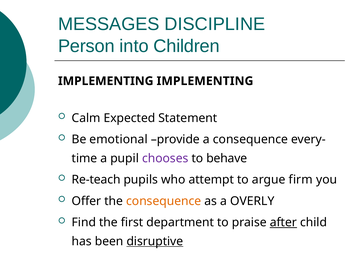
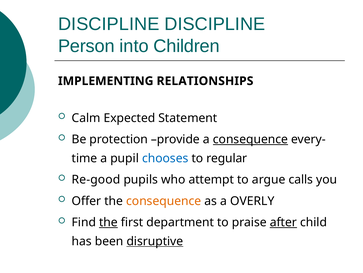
MESSAGES: MESSAGES -> DISCIPLINE (109, 24)
IMPLEMENTING IMPLEMENTING: IMPLEMENTING -> RELATIONSHIPS (205, 81)
emotional: emotional -> protection (119, 139)
consequence underline: none -> present (250, 139)
chooses colour: purple -> blue (165, 158)
behave: behave -> regular (227, 158)
Re-teach: Re-teach -> Re-good (96, 179)
firm: firm -> calls (301, 179)
the underline: none -> present (108, 222)
